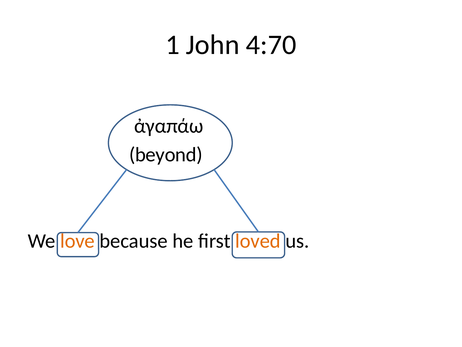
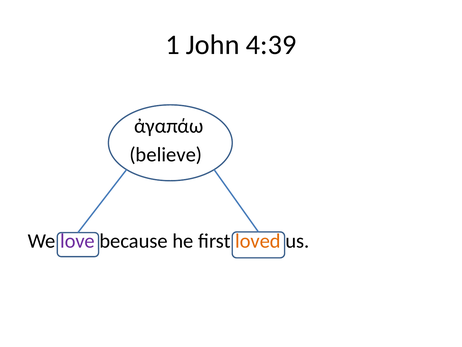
4:70: 4:70 -> 4:39 (271, 45)
beyond: beyond -> believe (166, 154)
love colour: orange -> purple (77, 241)
